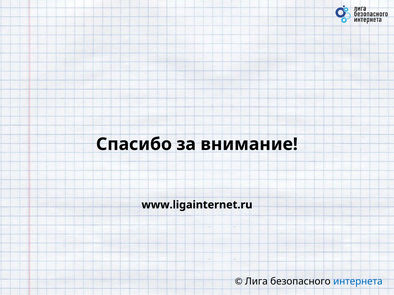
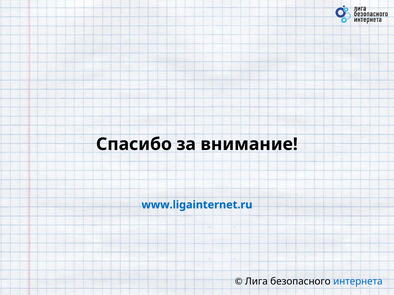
www.ligainternet.ru colour: black -> blue (197, 205)
